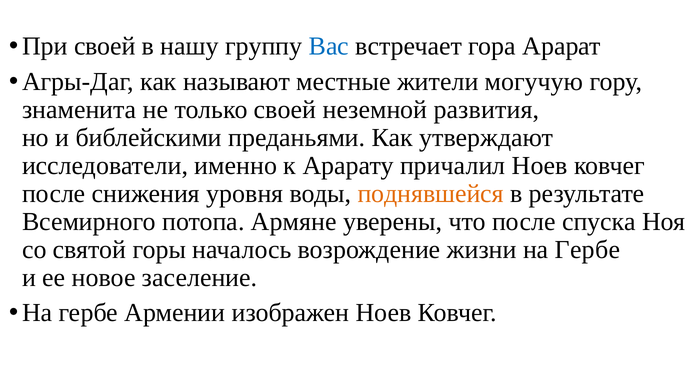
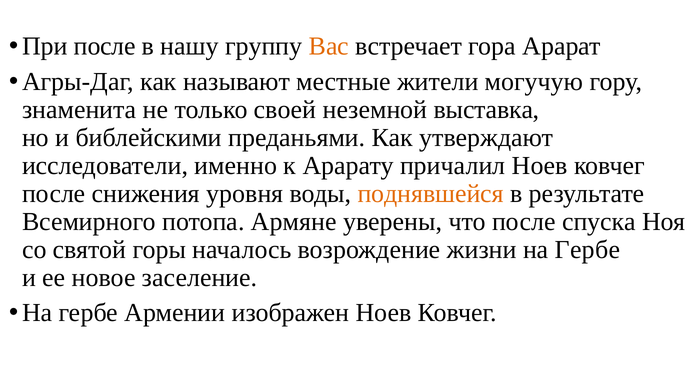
При своей: своей -> после (105, 46)
Вас colour: blue -> orange (329, 46)
развития: развития -> выставка (487, 110)
